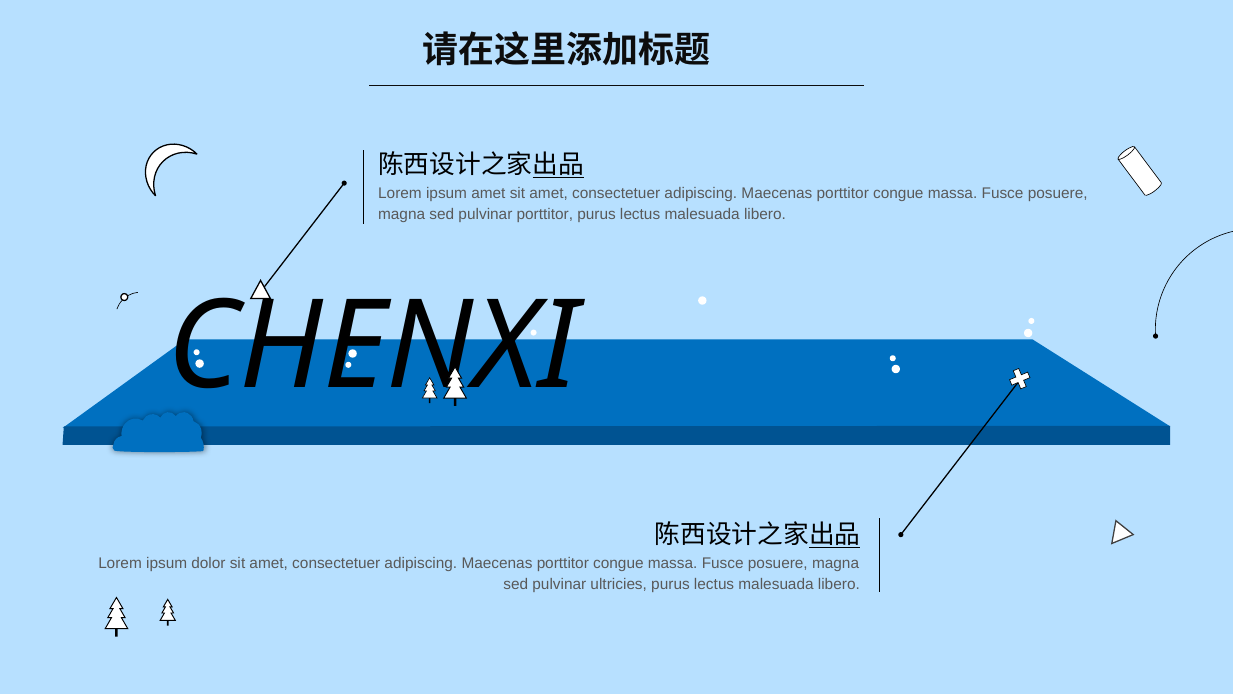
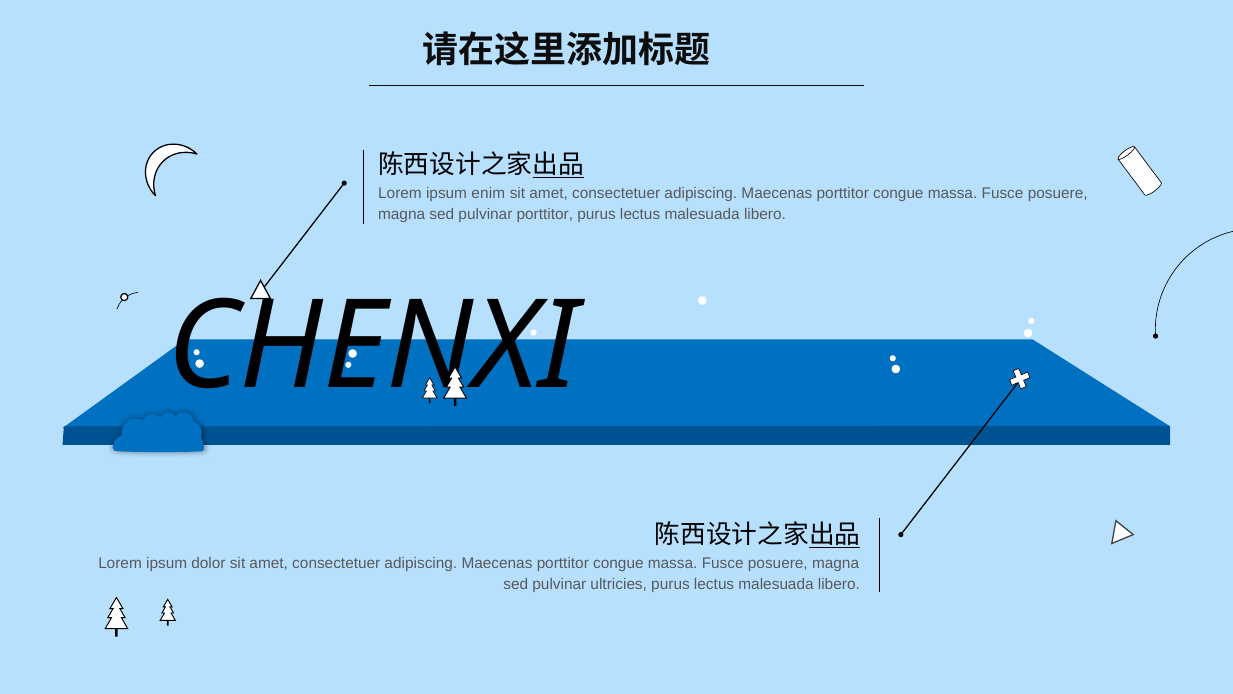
ipsum amet: amet -> enim (488, 193)
